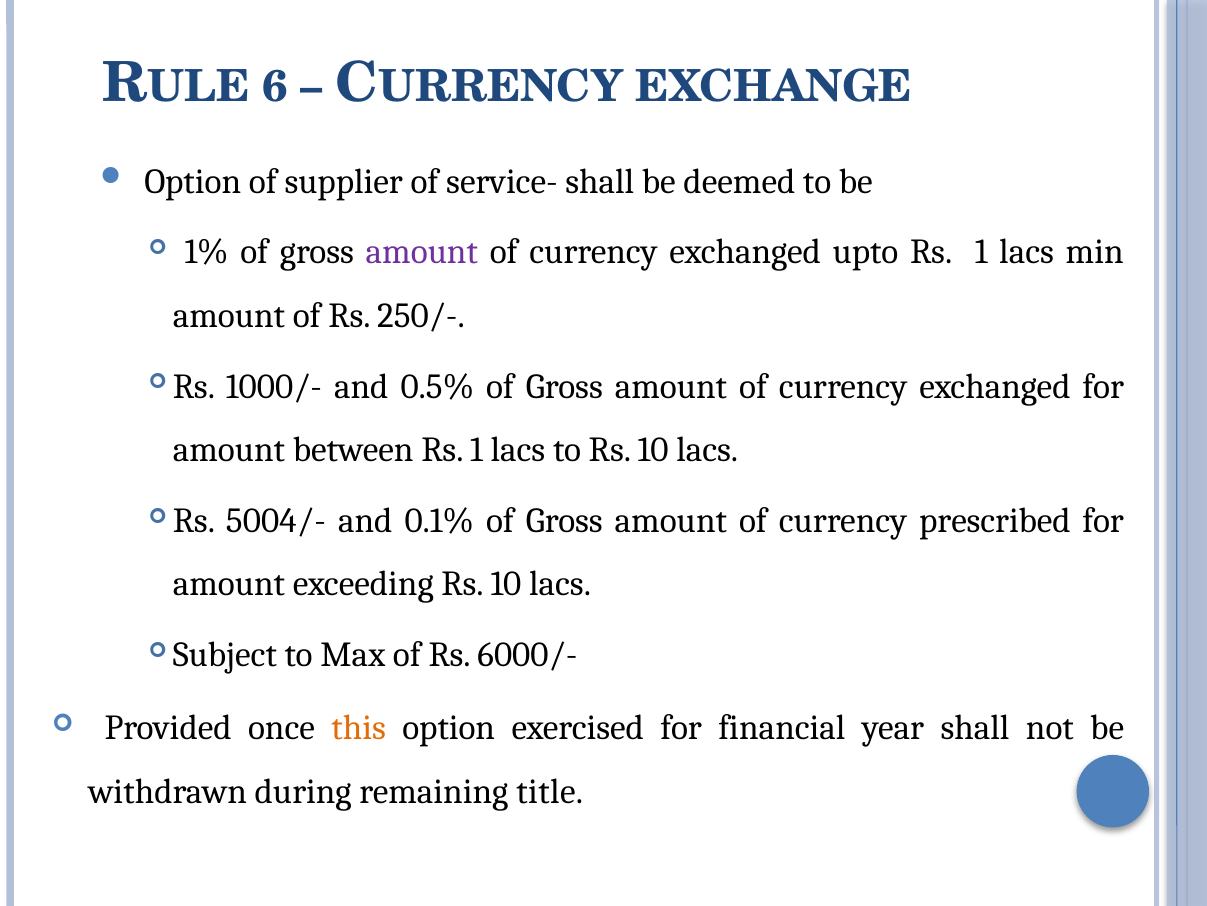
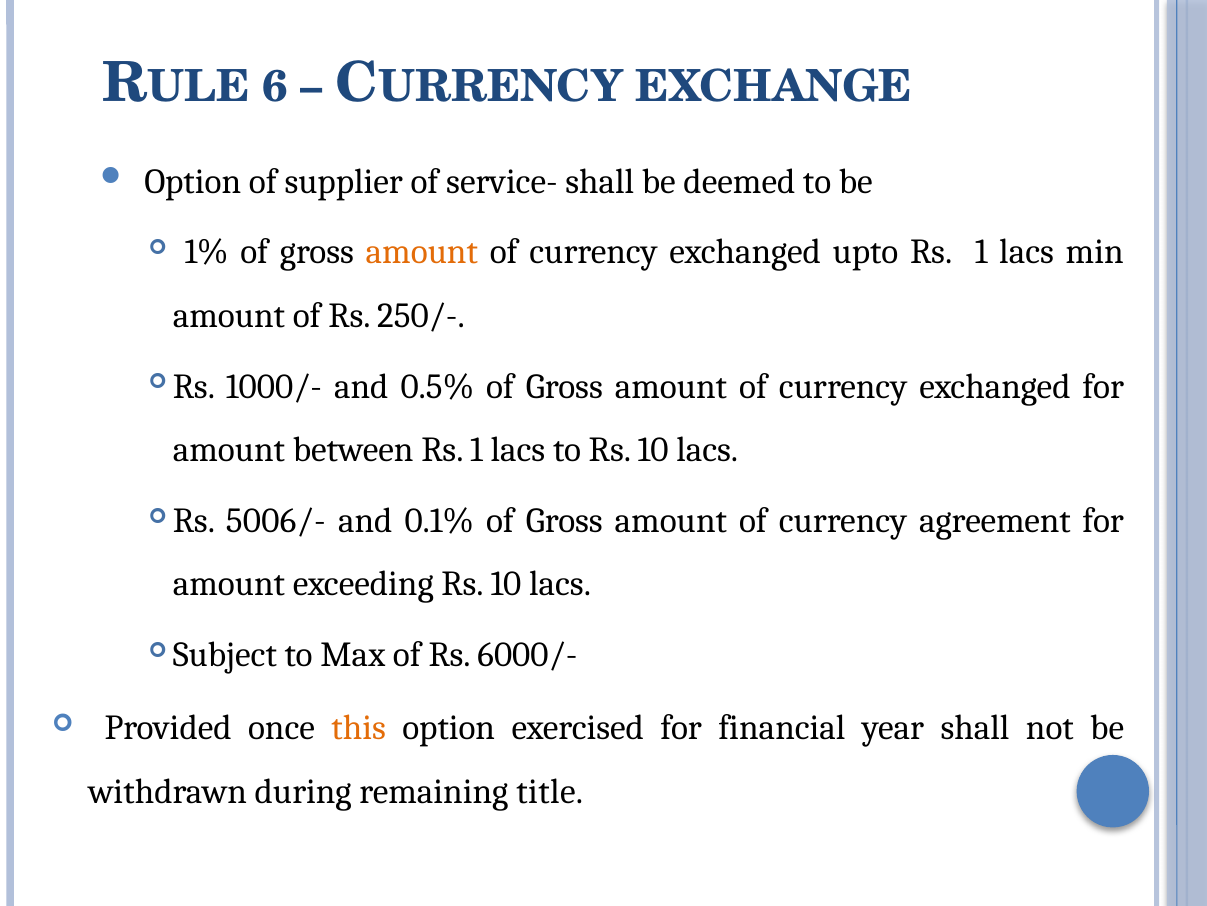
amount colour: purple -> orange (422, 252)
5004/-: 5004/- -> 5006/- (276, 520)
prescribed: prescribed -> agreement (995, 520)
